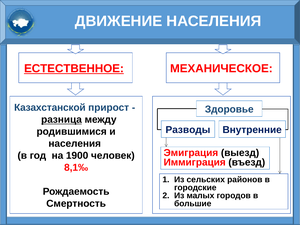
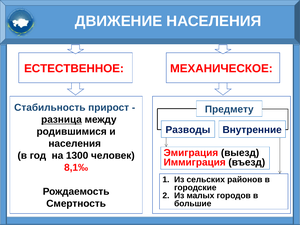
ЕСТЕСТВЕННОЕ underline: present -> none (74, 69)
Казахстанской: Казахстанской -> Стабильность (50, 108)
Здоровье: Здоровье -> Предмету (229, 109)
1900: 1900 -> 1300 (77, 156)
